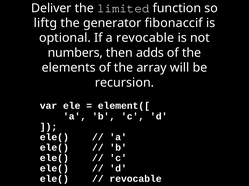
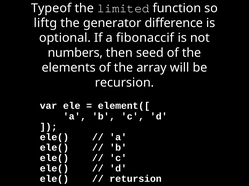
Deliver: Deliver -> Typeof (51, 8)
fibonaccif: fibonaccif -> difference (174, 23)
a revocable: revocable -> fibonaccif (145, 38)
adds: adds -> seed (150, 53)
revocable: revocable -> retursion (136, 179)
